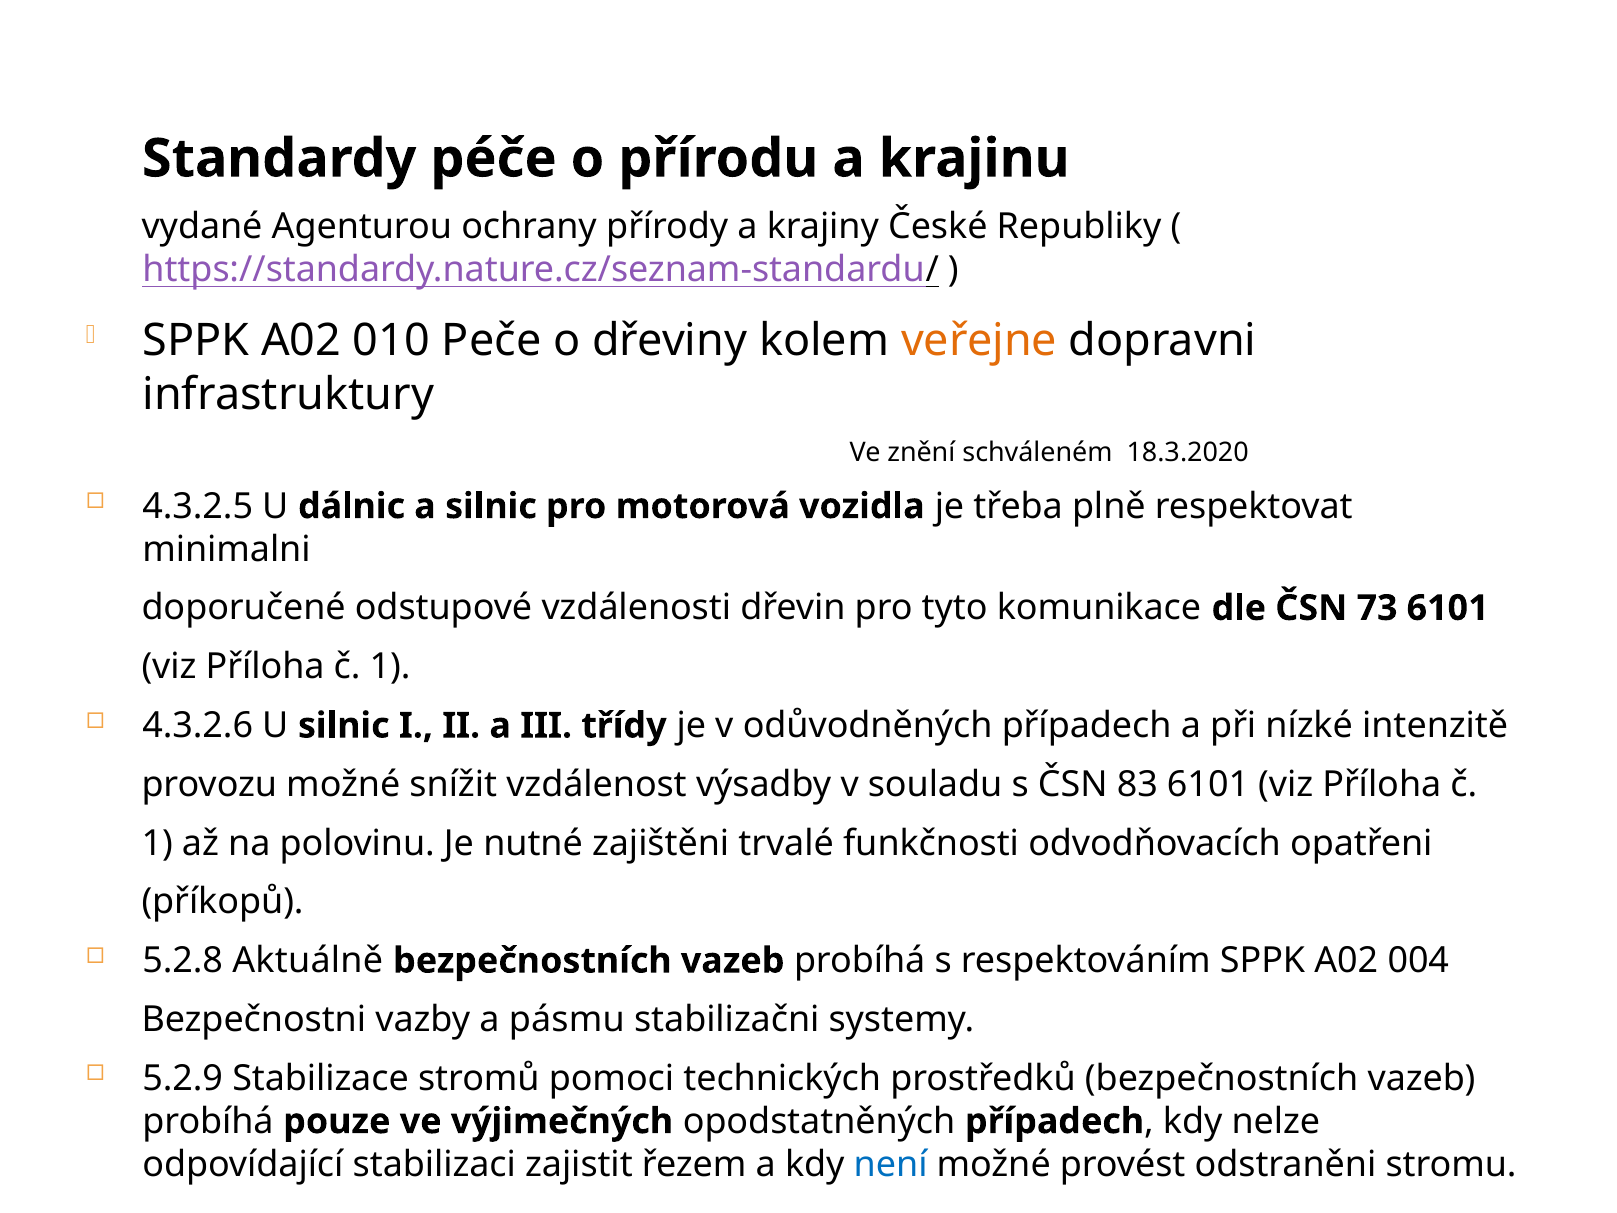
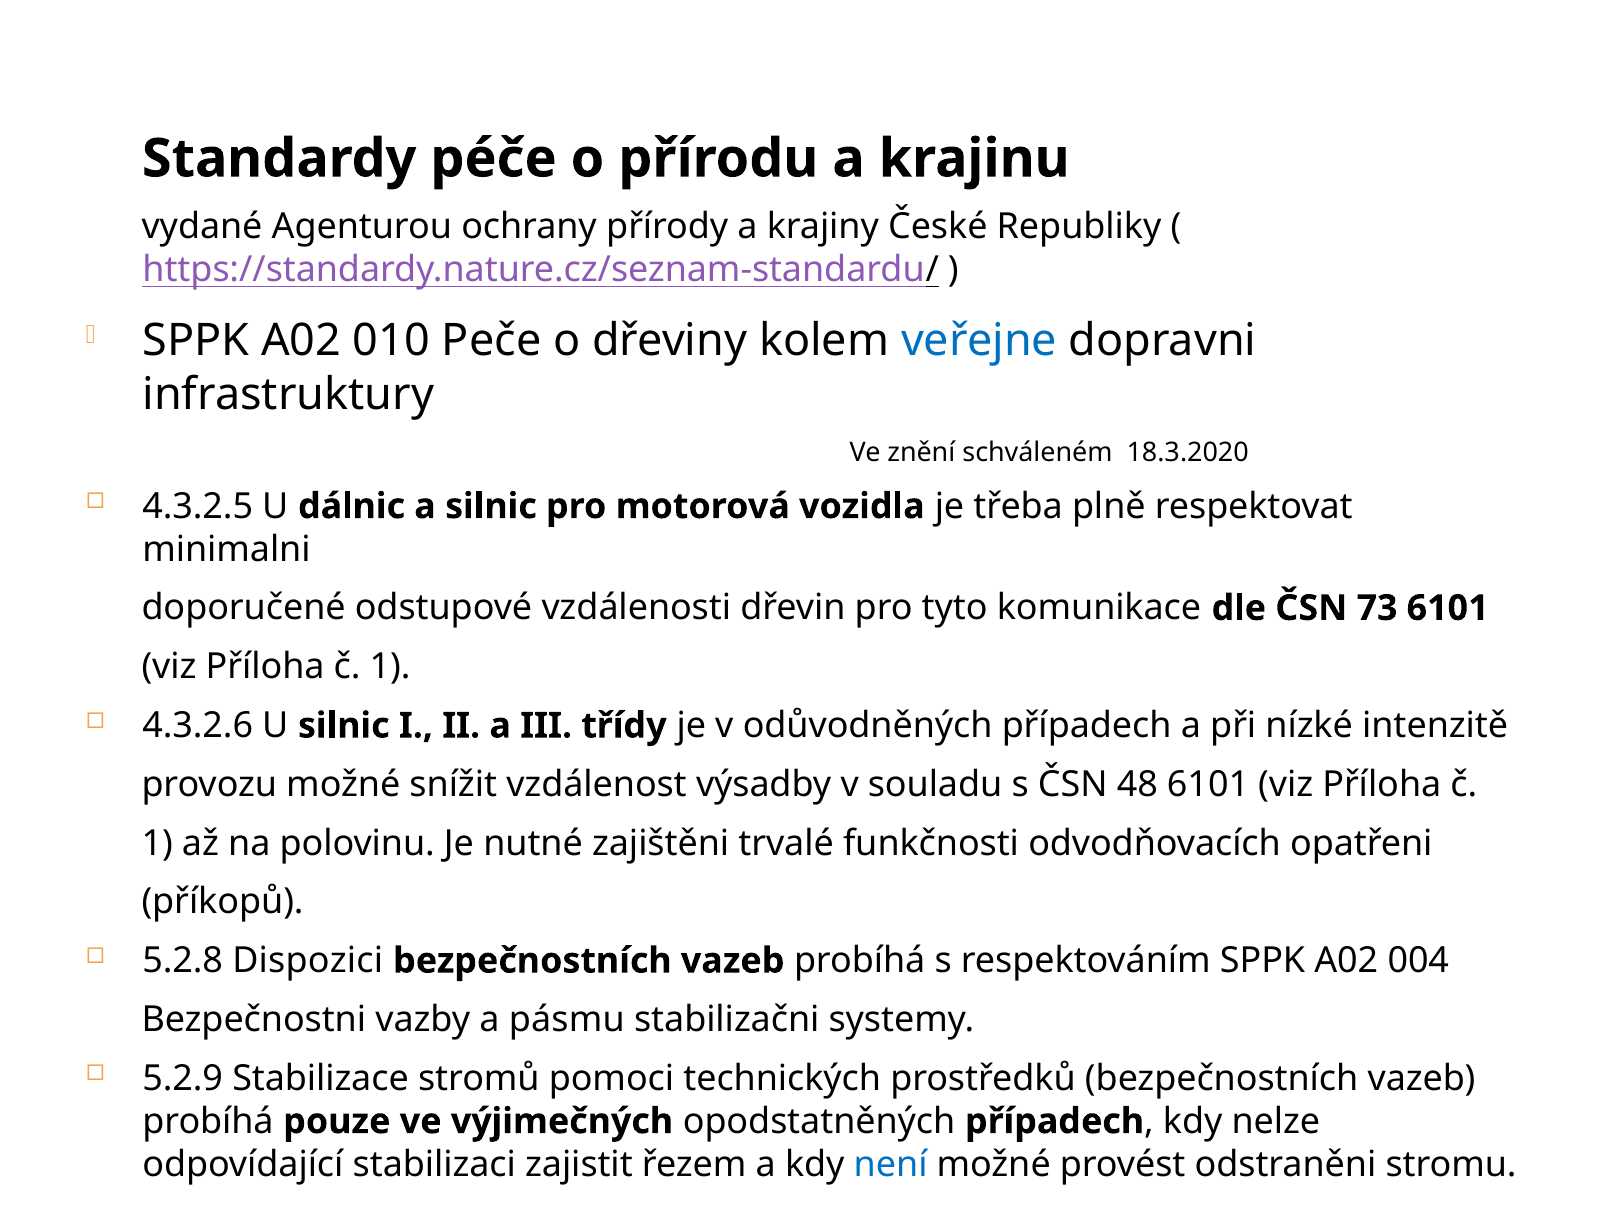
veřejne colour: orange -> blue (979, 341)
83: 83 -> 48 (1137, 784)
Aktuálně: Aktuálně -> Dispozici (308, 961)
